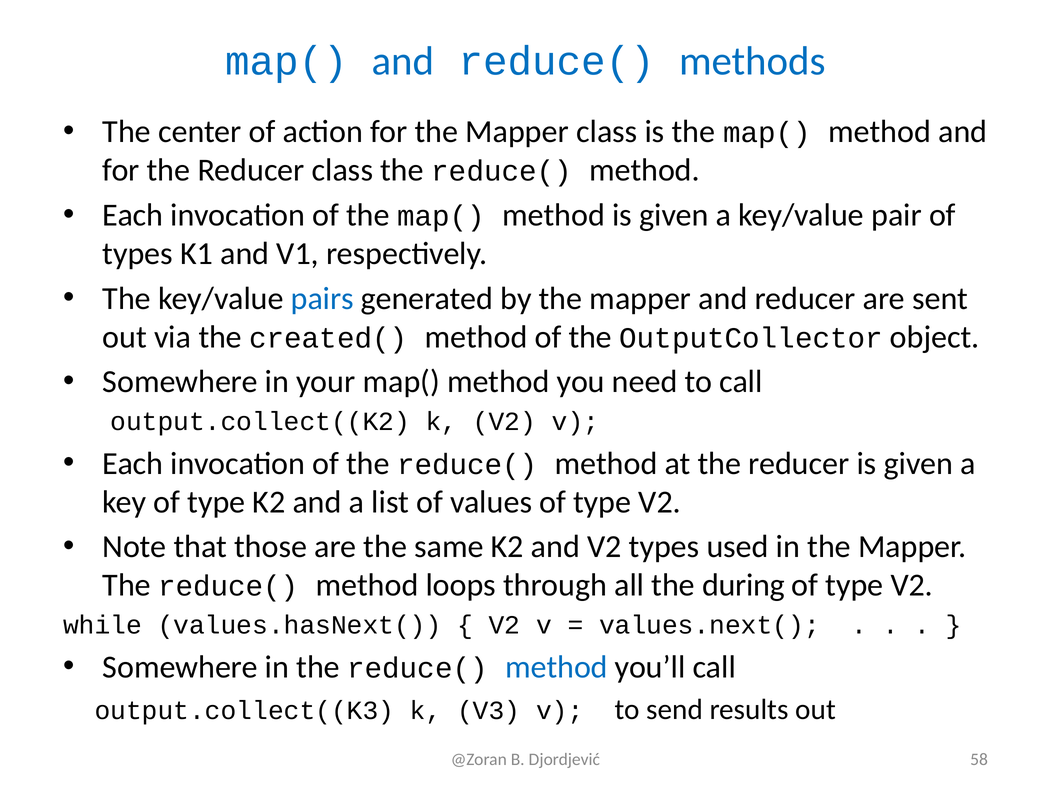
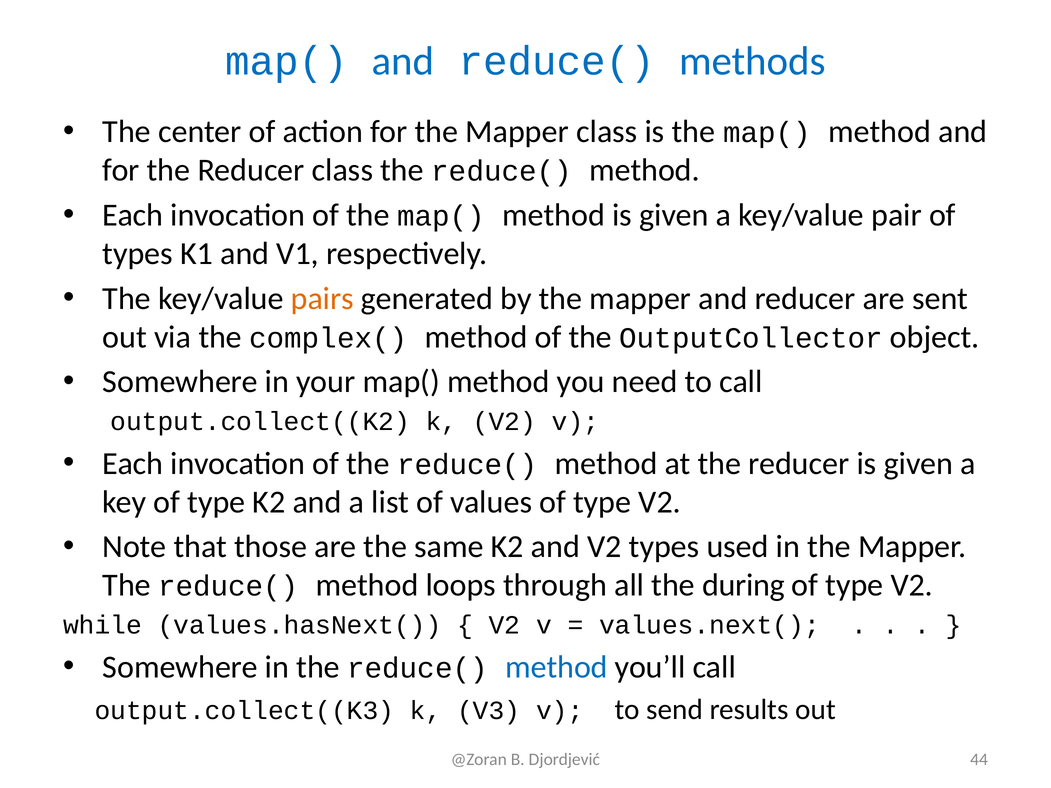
pairs colour: blue -> orange (322, 299)
created(: created( -> complex( (328, 338)
58: 58 -> 44 (979, 760)
